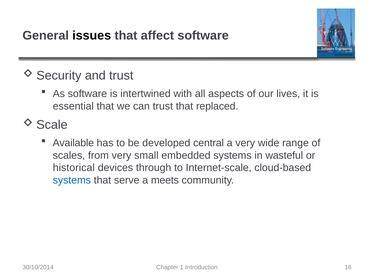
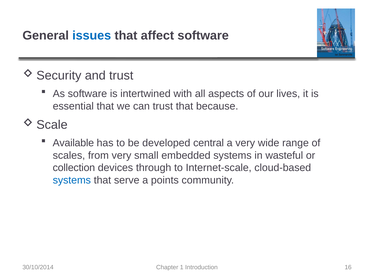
issues colour: black -> blue (92, 35)
replaced: replaced -> because (217, 106)
historical: historical -> collection (74, 168)
meets: meets -> points (165, 181)
